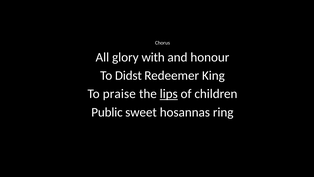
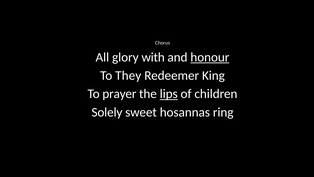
honour underline: none -> present (210, 57)
Didst: Didst -> They (128, 75)
praise: praise -> prayer (119, 94)
Public: Public -> Solely (107, 112)
